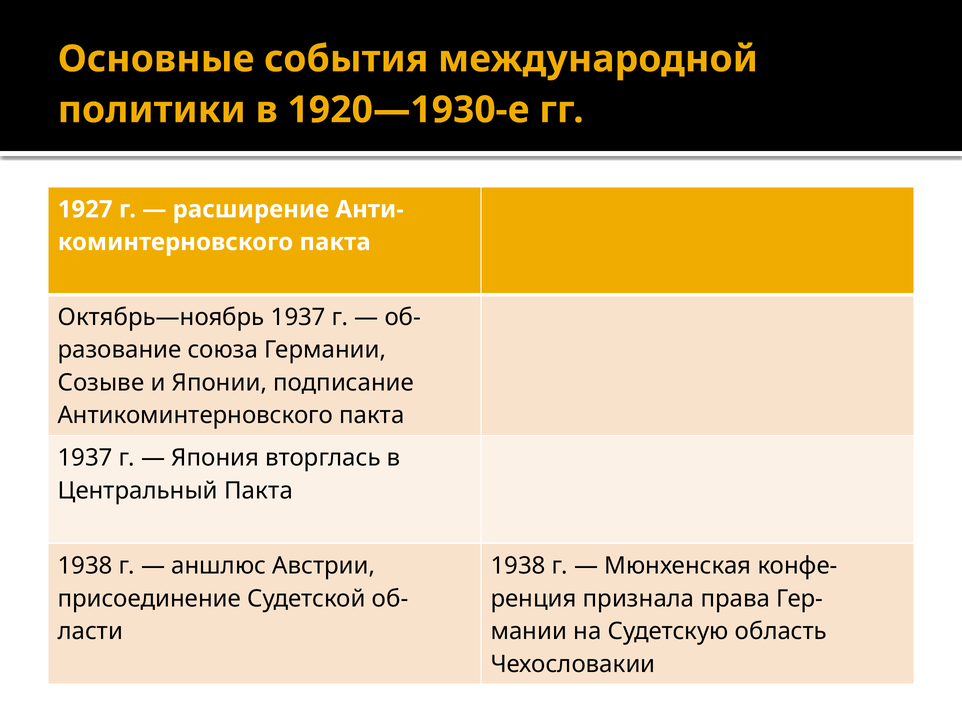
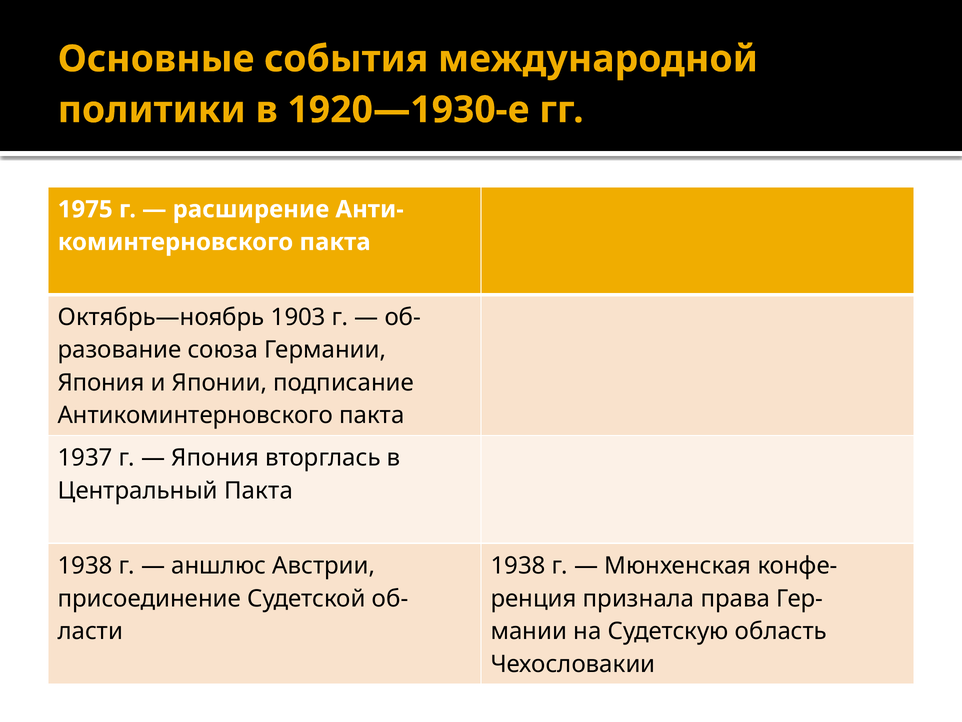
1927: 1927 -> 1975 (85, 209)
Октябрь—ноябрь 1937: 1937 -> 1903 (298, 317)
Созыве: Созыве -> Япония (101, 383)
